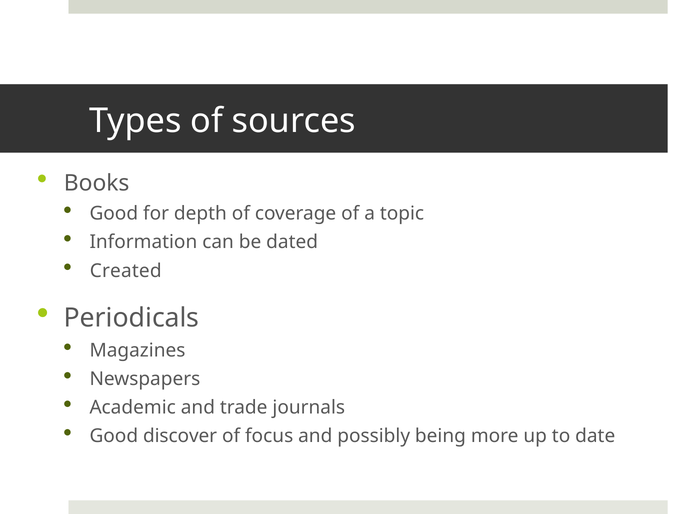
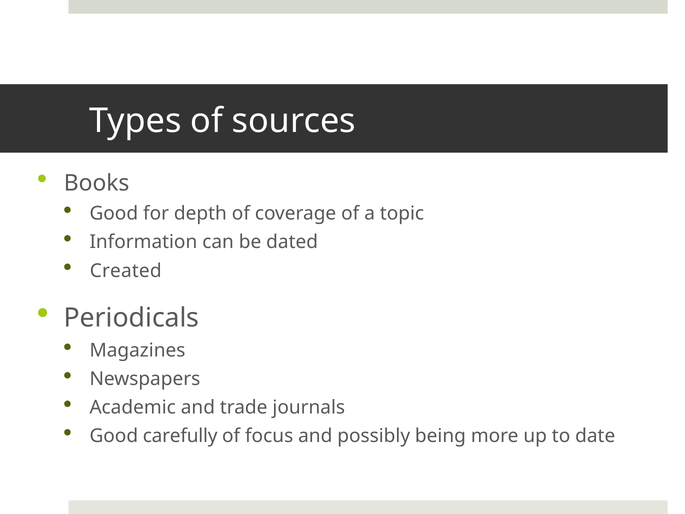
discover: discover -> carefully (180, 436)
